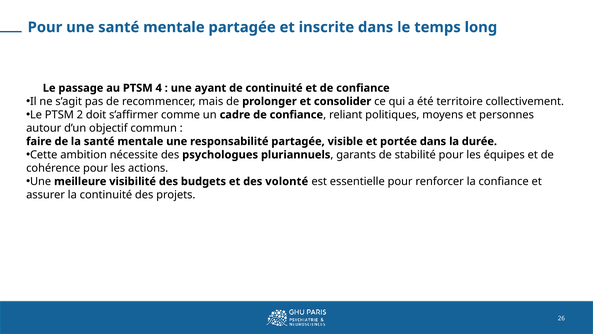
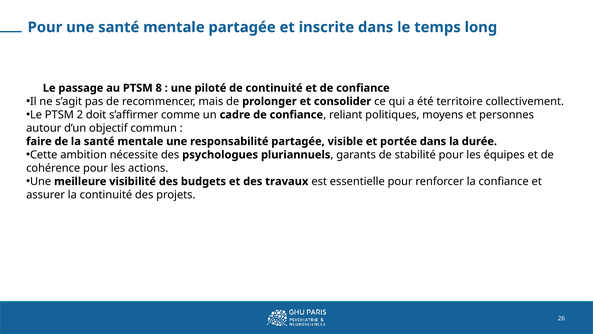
4: 4 -> 8 (159, 88)
ayant: ayant -> piloté (210, 88)
volonté: volonté -> travaux (287, 181)
